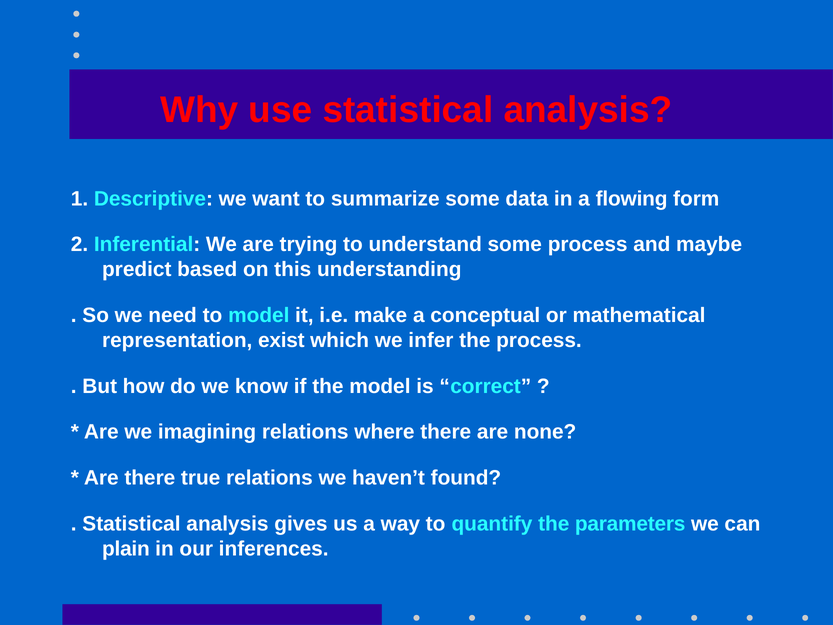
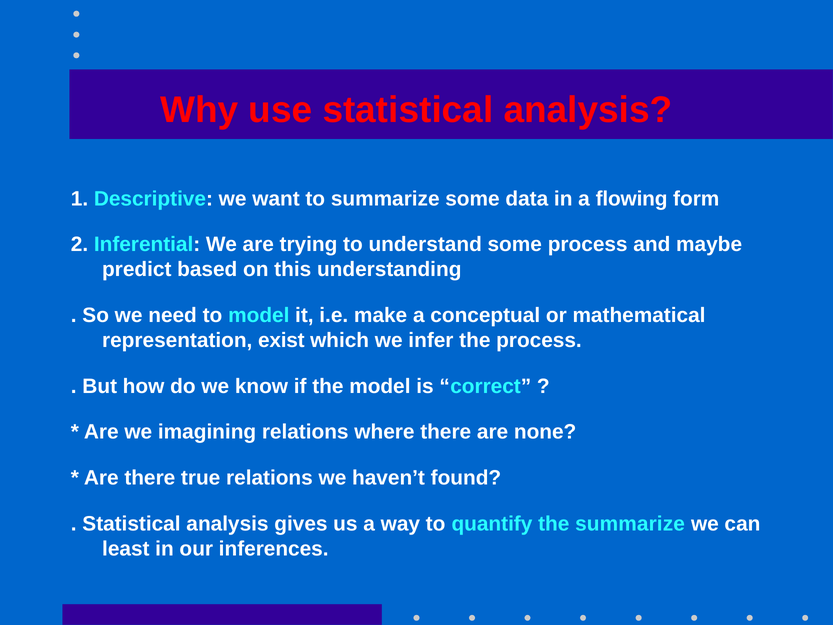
the parameters: parameters -> summarize (630, 523)
plain: plain -> least (126, 548)
